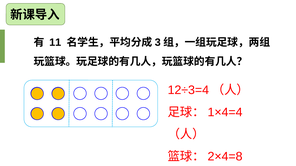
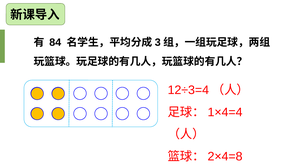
11: 11 -> 84 (55, 43)
